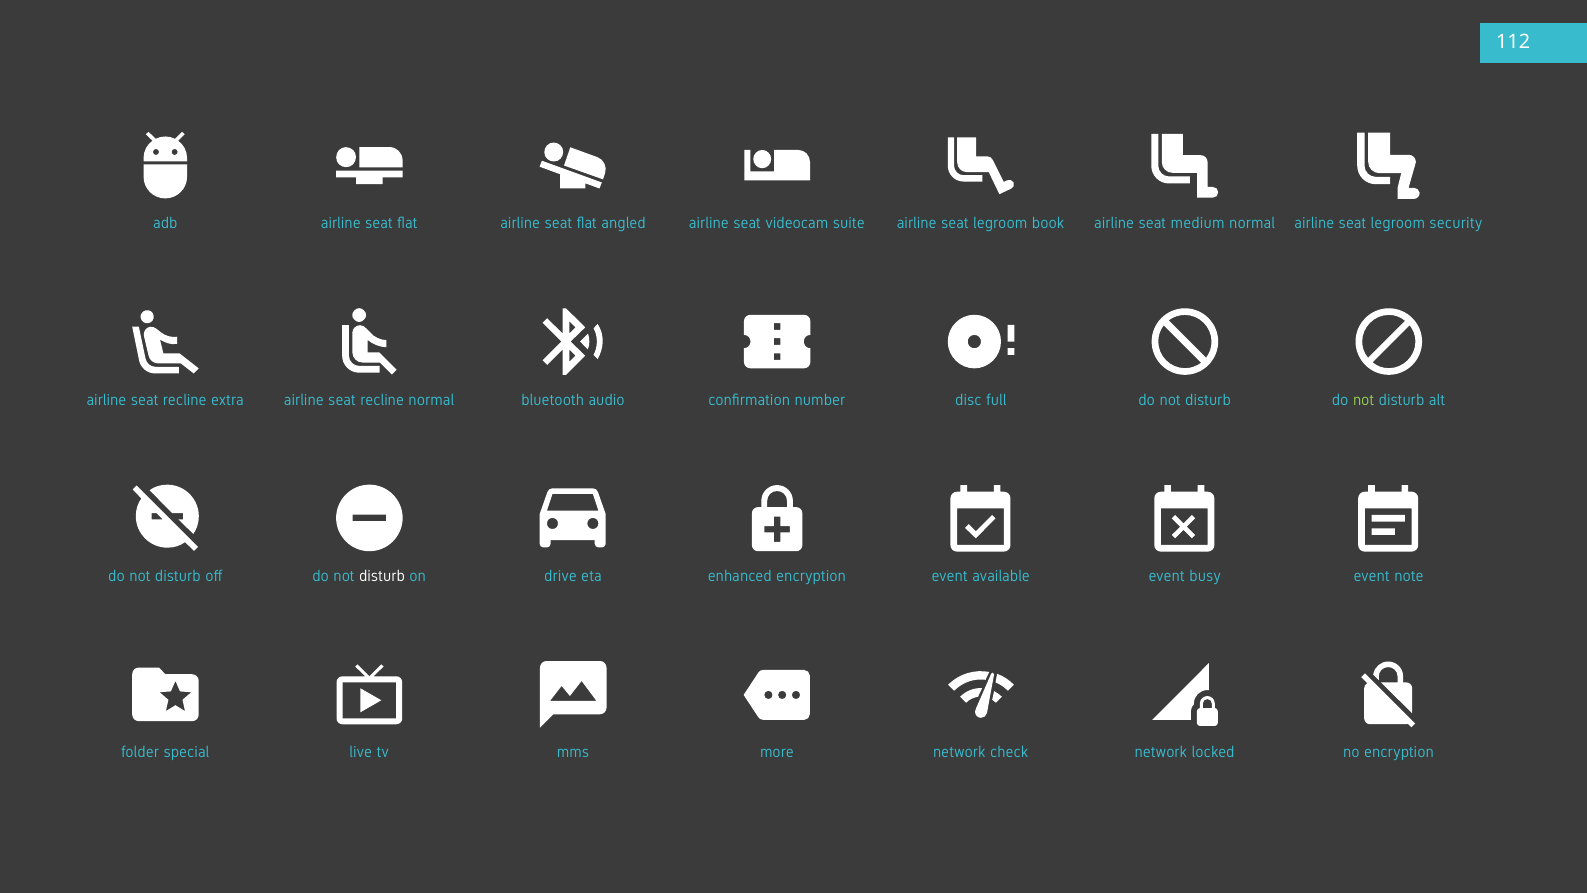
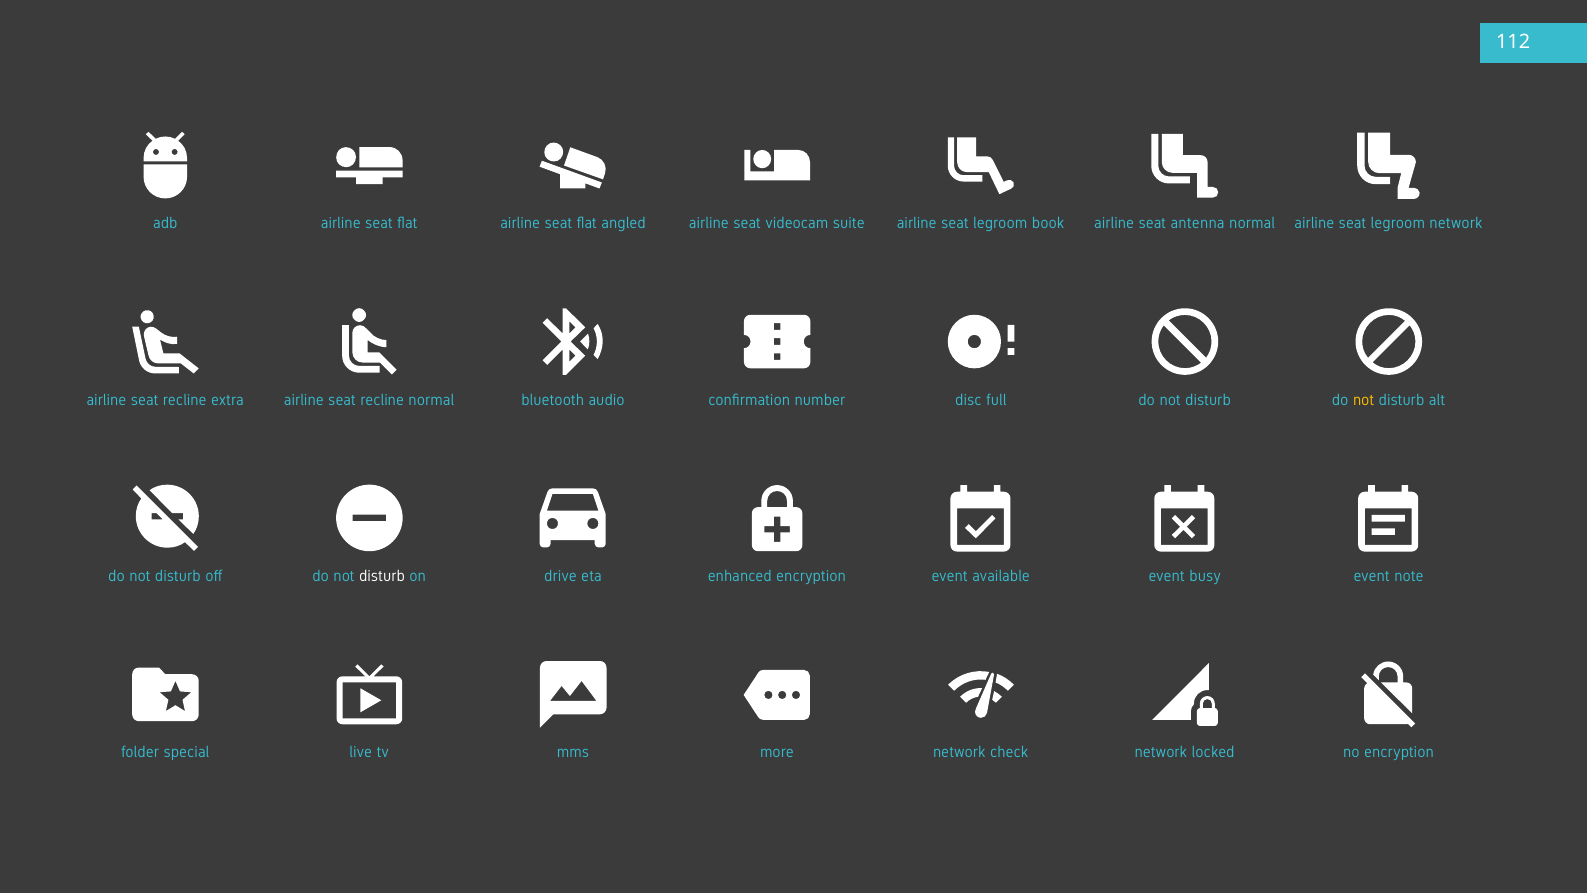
medium: medium -> antenna (1198, 224)
legroom security: security -> network (1456, 224)
not colour: light green -> yellow (1364, 400)
